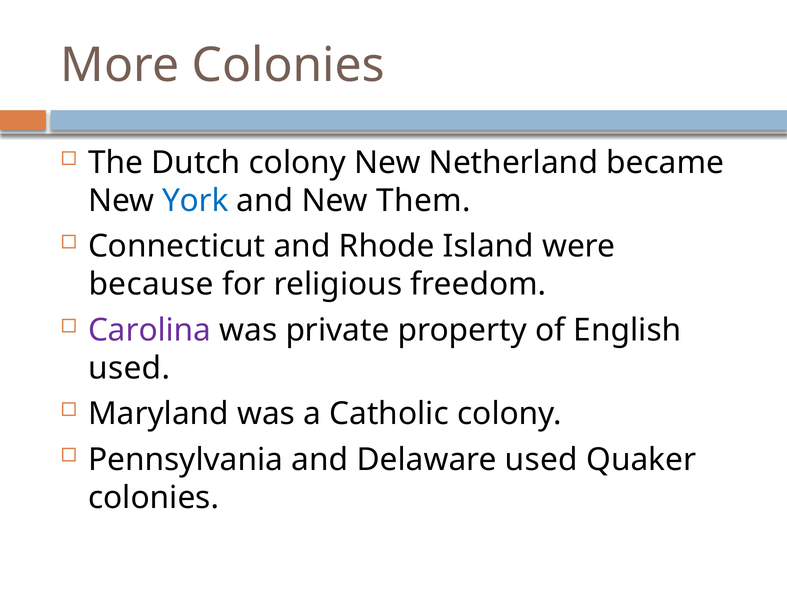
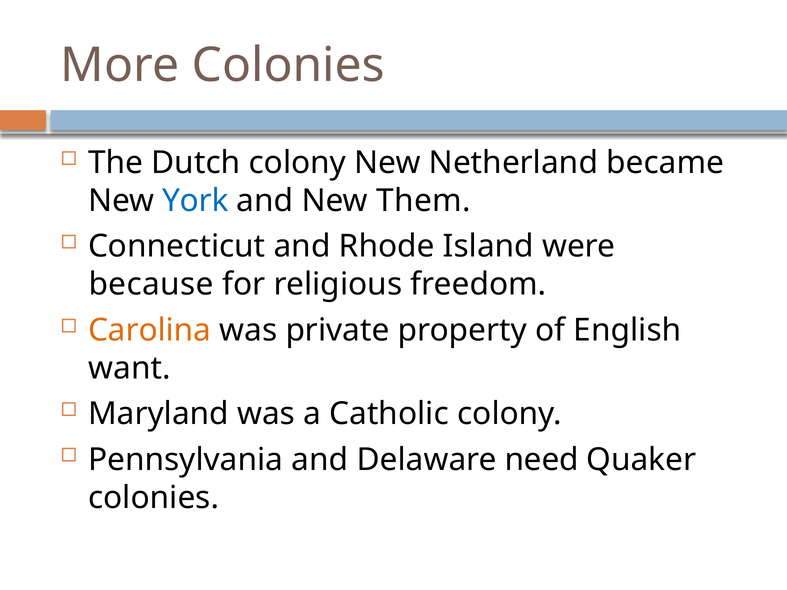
Carolina colour: purple -> orange (150, 330)
used: used -> want (129, 368)
Delaware used: used -> need (542, 460)
